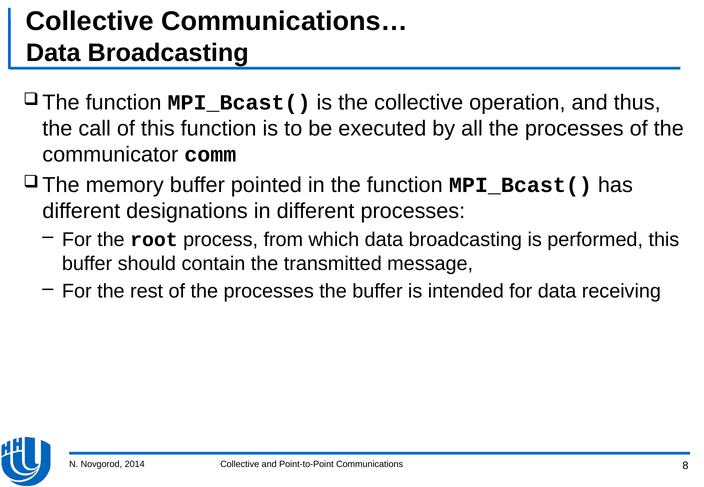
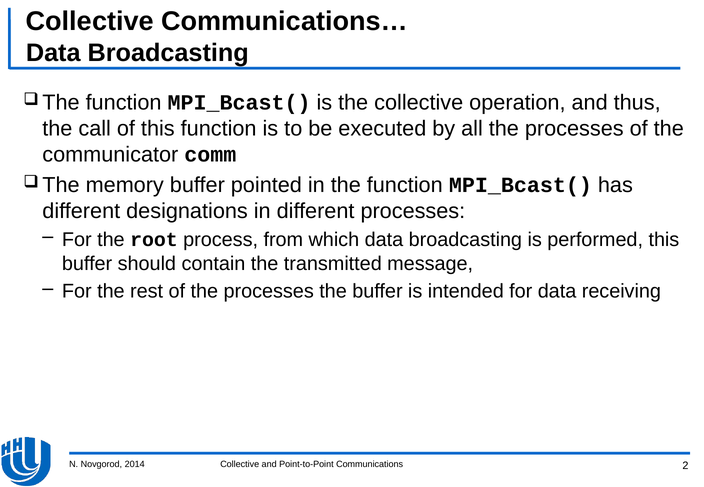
8: 8 -> 2 (685, 466)
